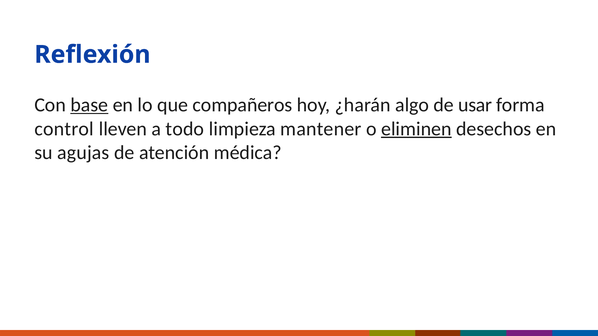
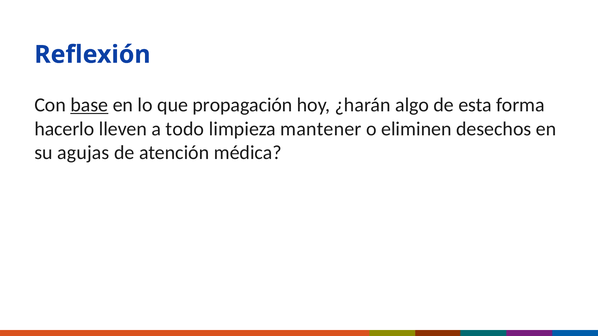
compañeros: compañeros -> propagación (243, 105)
usar: usar -> esta (475, 105)
control: control -> hacerlo (64, 129)
eliminen underline: present -> none (416, 129)
